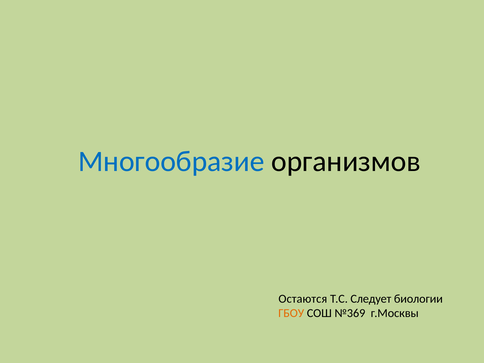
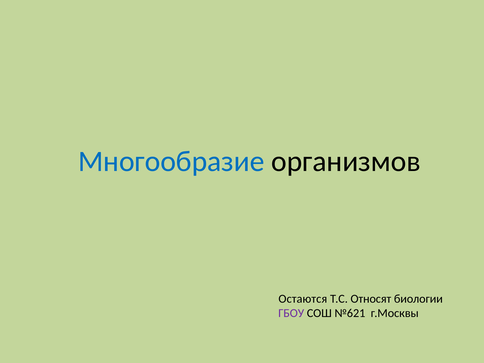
Следует: Следует -> Относят (371, 299)
ГБОУ colour: orange -> purple (291, 313)
№369: №369 -> №621 (350, 313)
